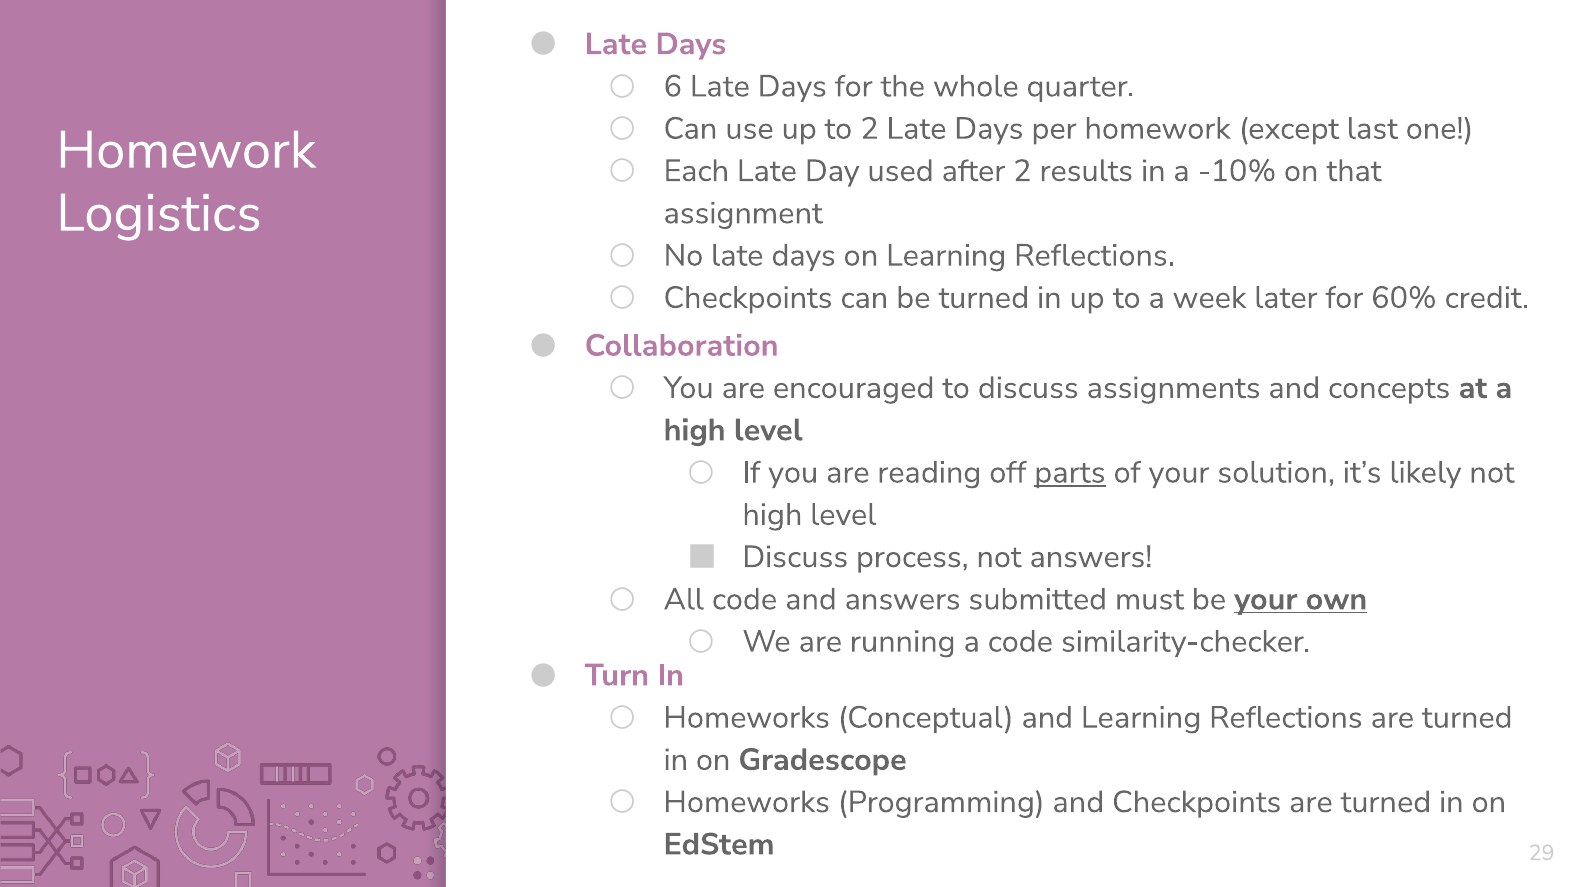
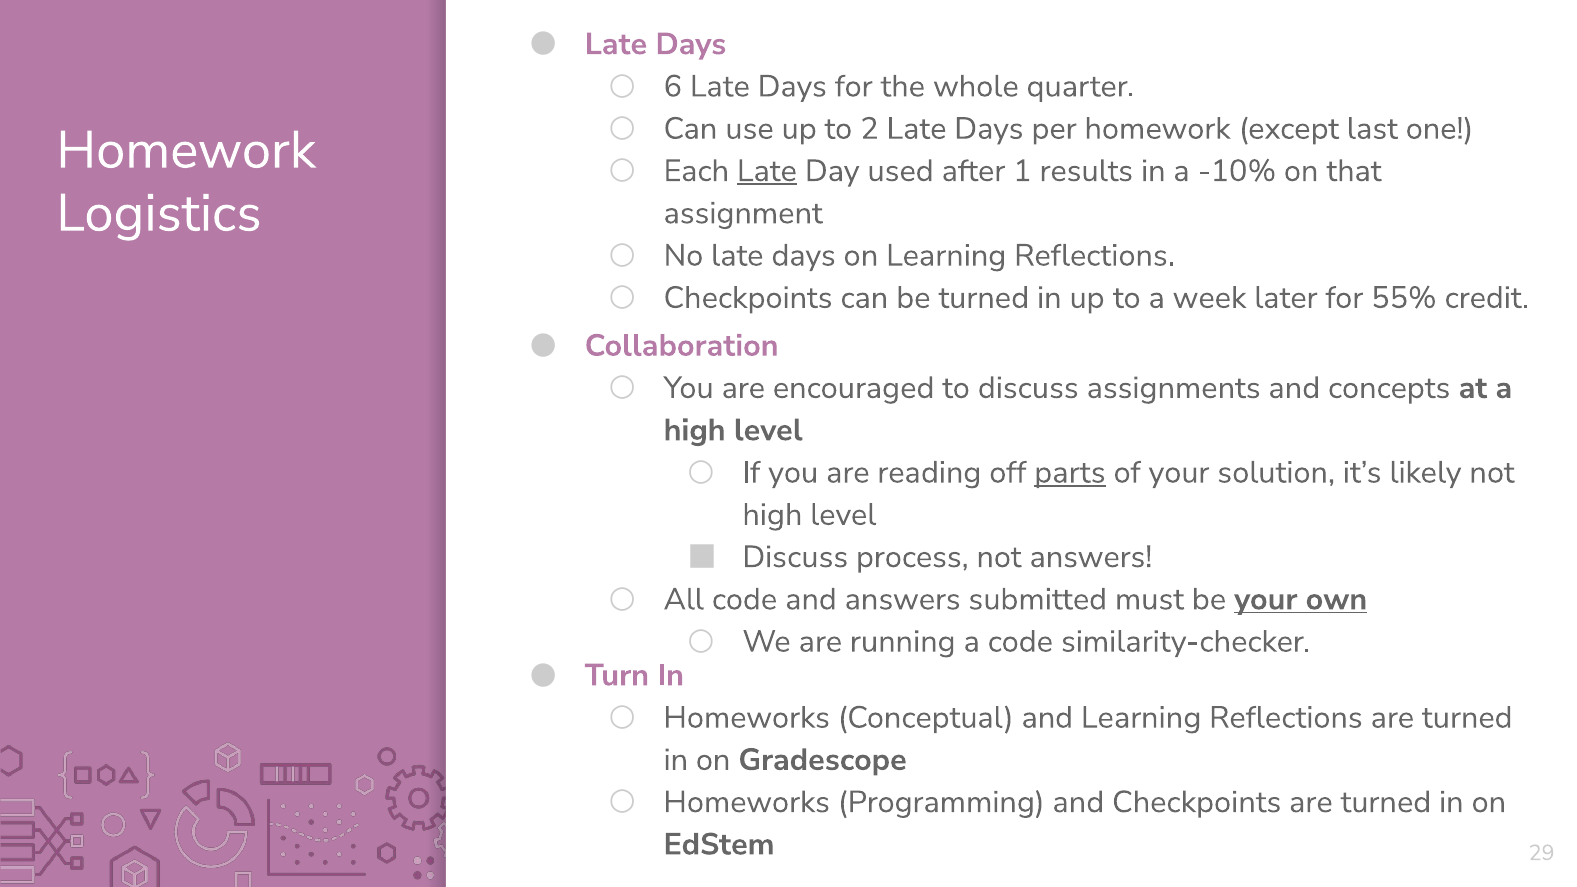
Late underline: none -> present (767, 171)
after 2: 2 -> 1 (1022, 171)
60%: 60% -> 55% (1404, 298)
